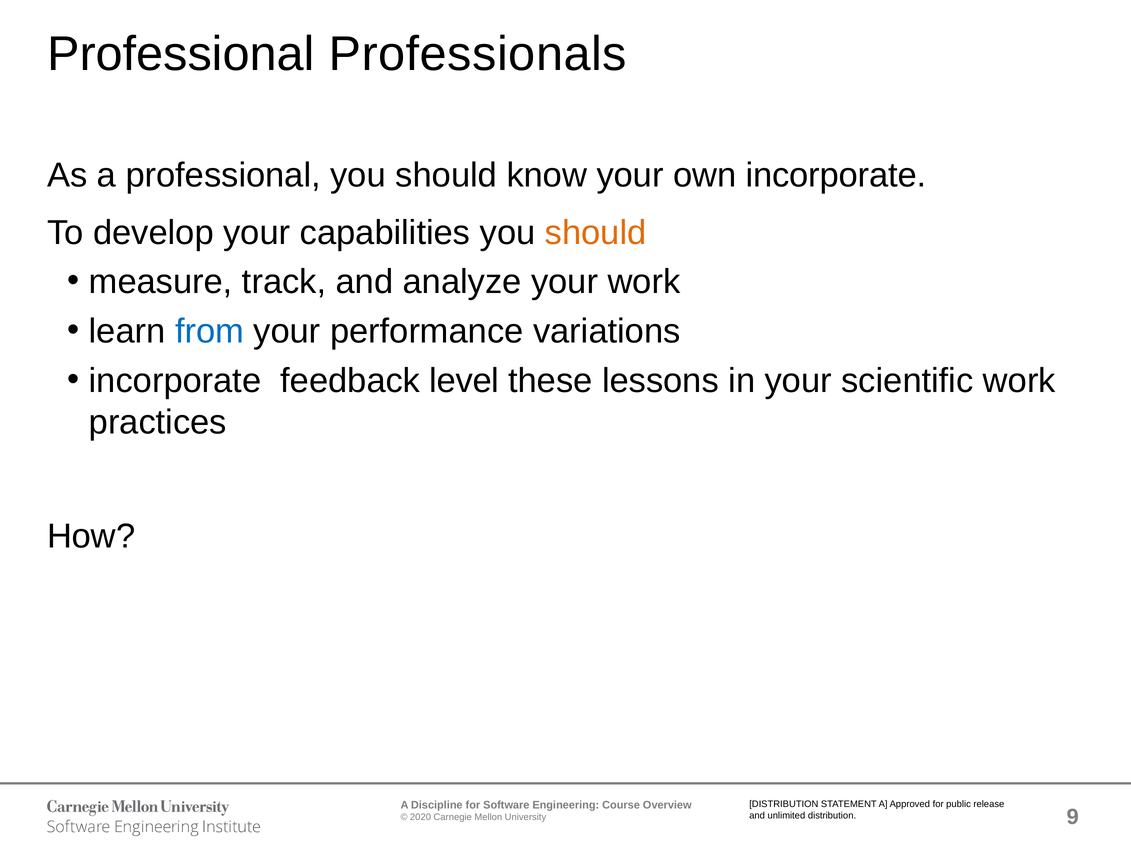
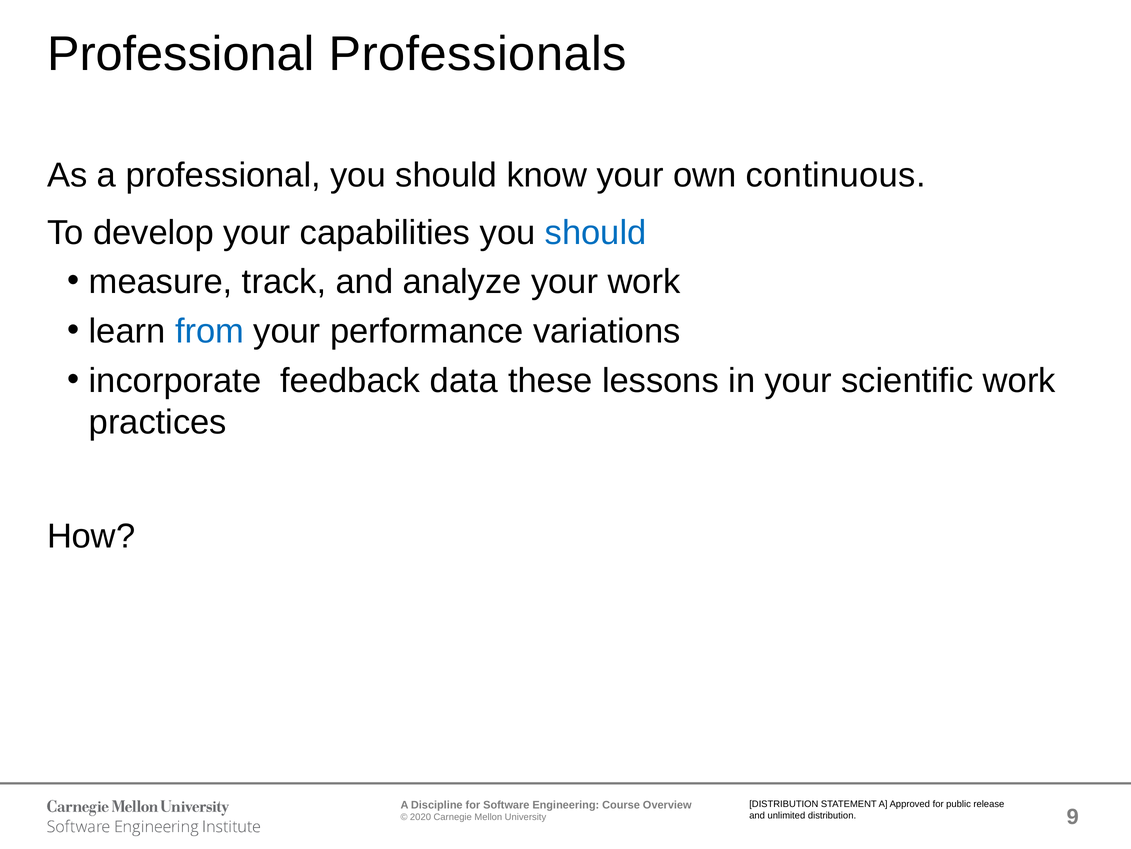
own incorporate: incorporate -> continuous (836, 175)
should colour: orange -> blue (596, 232)
level: level -> data (464, 380)
